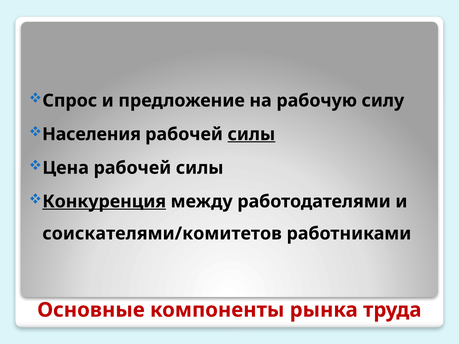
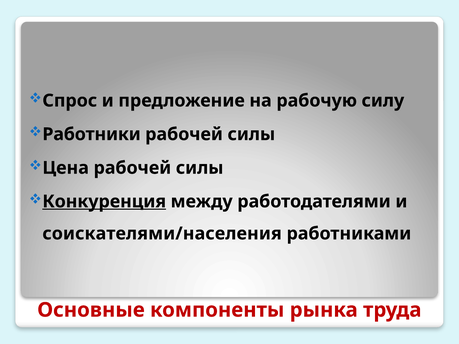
Населения: Населения -> Работники (92, 134)
силы underline: present -> none (251, 134)
соискателями/комитетов: соискателями/комитетов -> соискателями/населения (162, 234)
